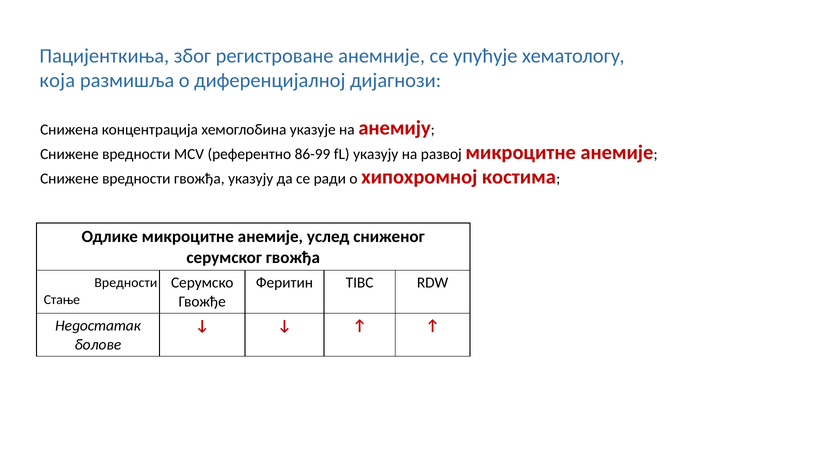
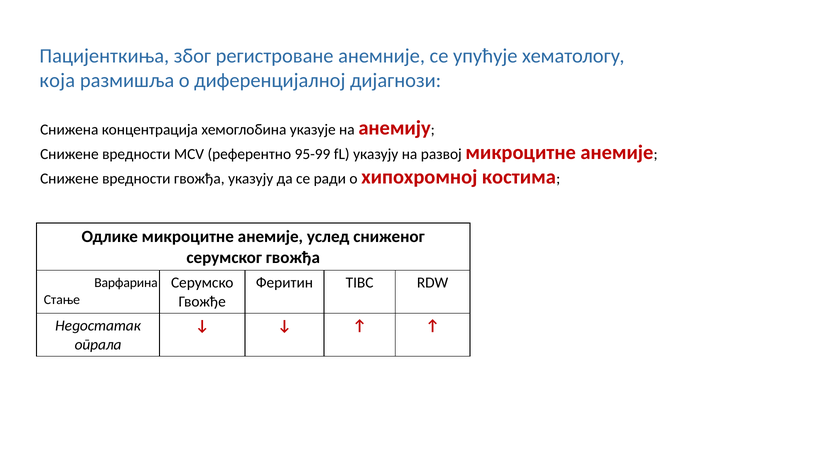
86-99: 86-99 -> 95-99 (313, 154)
Вредности: Вредности -> Варфарина (126, 283)
болове: болове -> опрала (98, 344)
